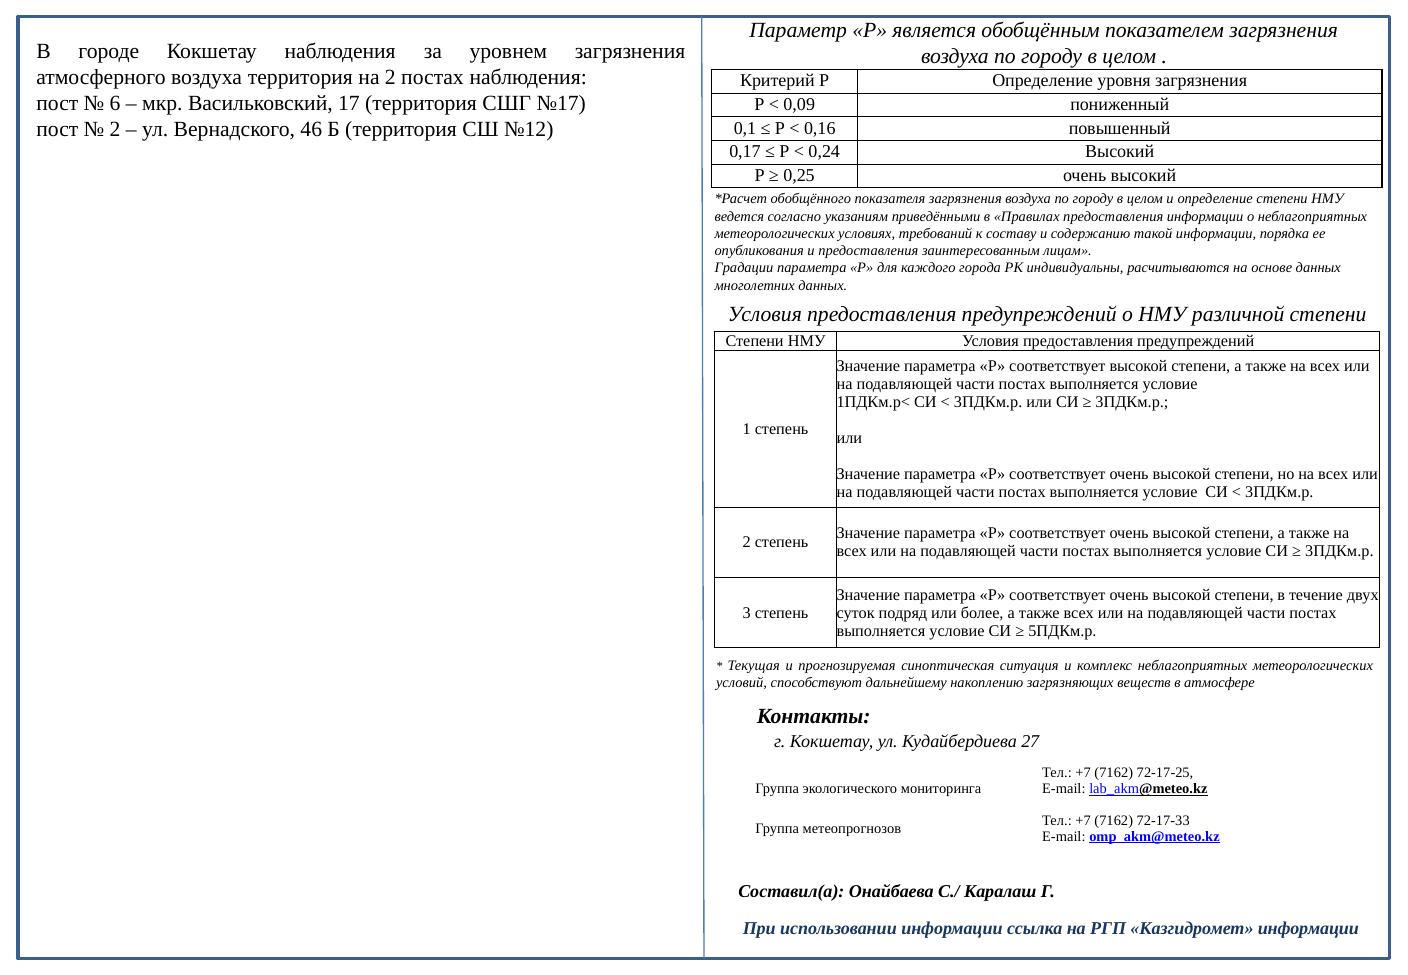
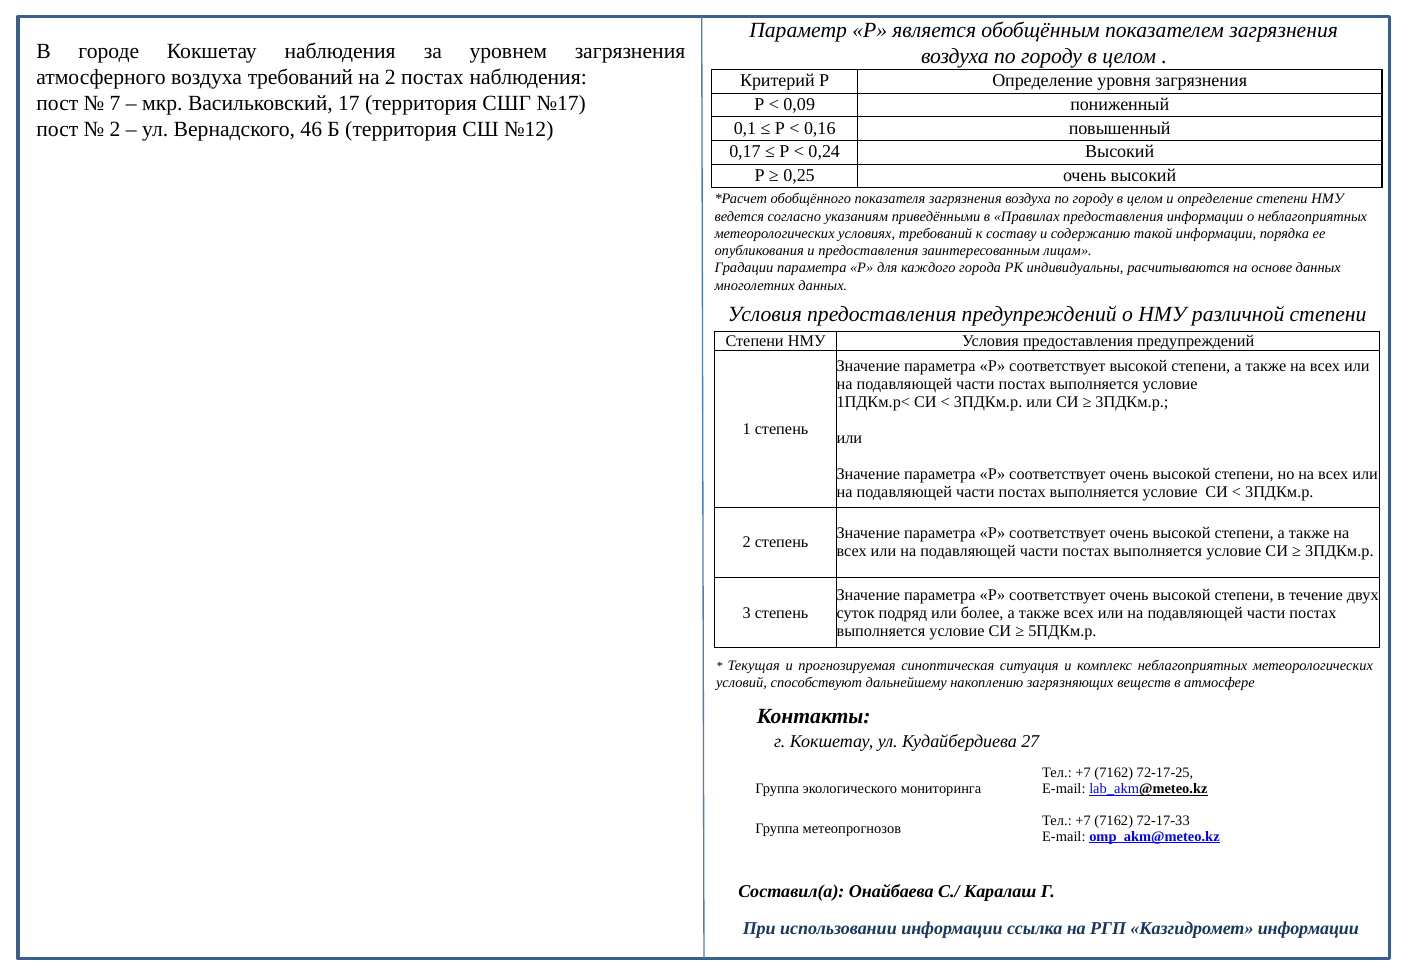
воздуха территория: территория -> требований (300, 77)
6: 6 -> 7 (115, 103)
